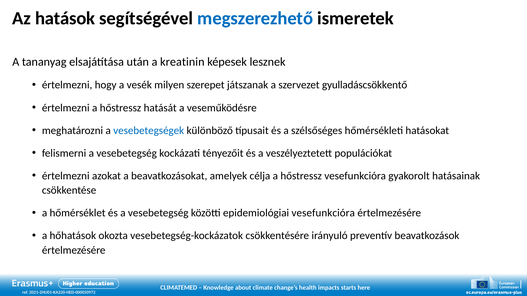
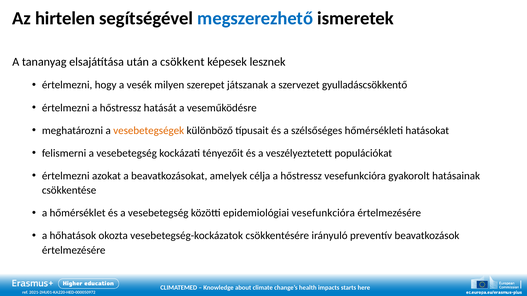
hatások: hatások -> hirtelen (65, 19)
kreatinin: kreatinin -> csökkent (182, 62)
vesebetegségek colour: blue -> orange (149, 131)
